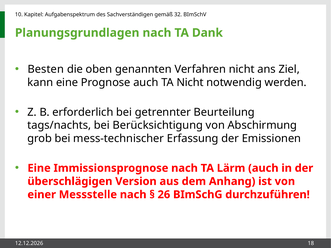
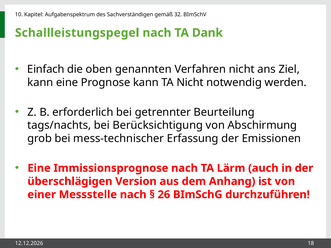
Planungsgrundlagen: Planungsgrundlagen -> Schallleistungspegel (77, 33)
Besten: Besten -> Einfach (46, 69)
Prognose auch: auch -> kann (146, 83)
